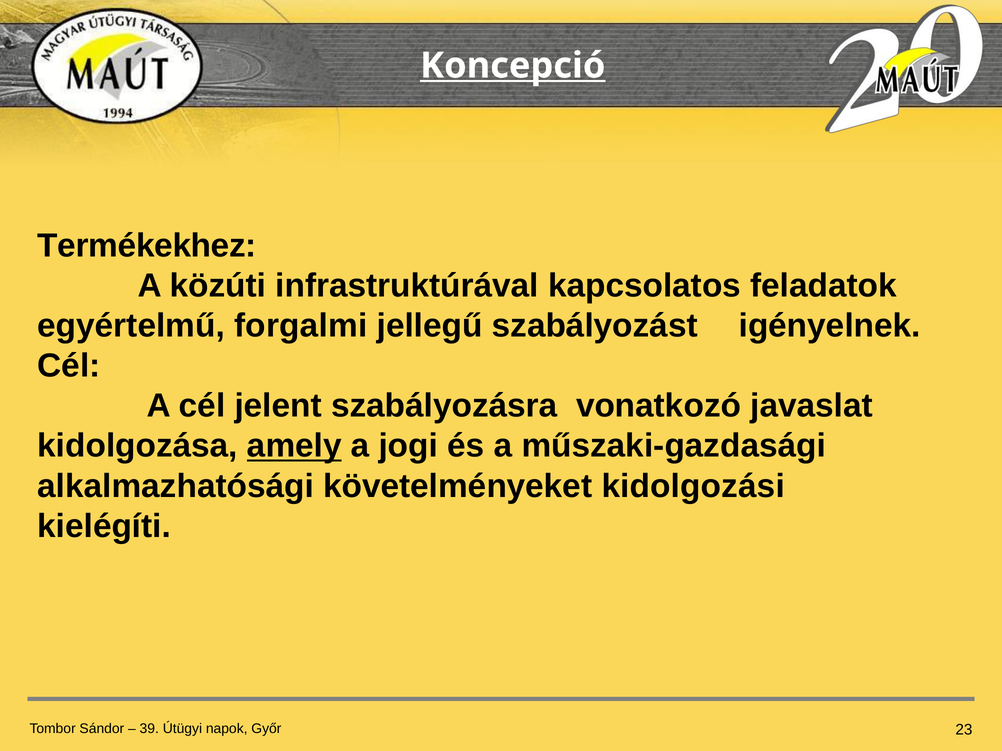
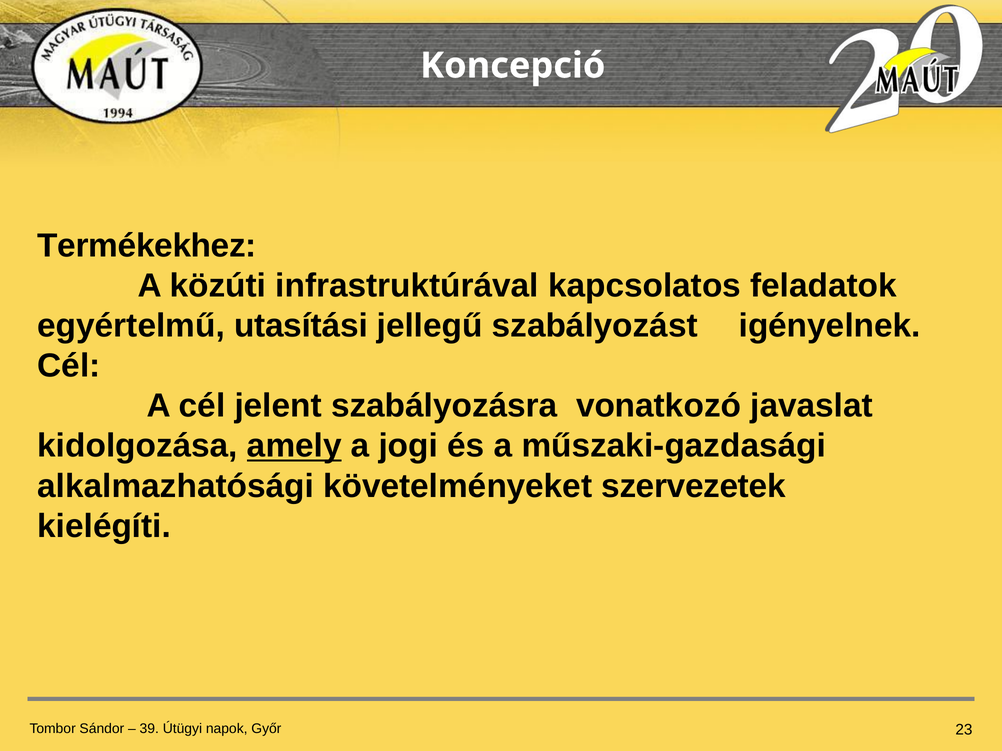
Koncepció underline: present -> none (513, 66)
forgalmi: forgalmi -> utasítási (301, 326)
kidolgozási: kidolgozási -> szervezetek (693, 486)
